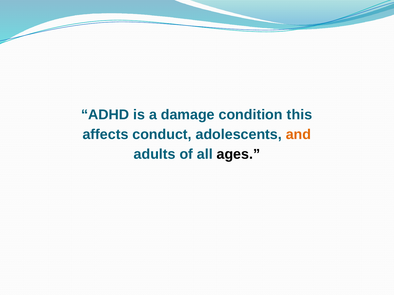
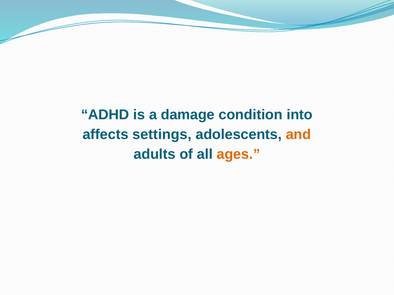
this: this -> into (300, 115)
conduct: conduct -> settings (162, 135)
ages colour: black -> orange (238, 155)
